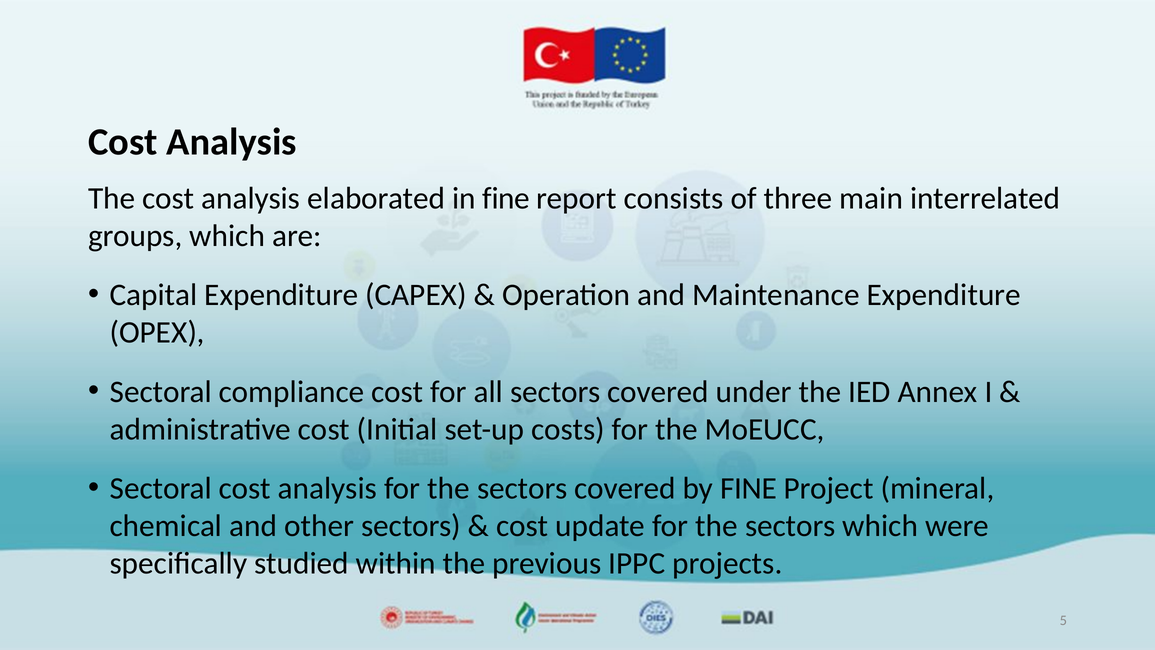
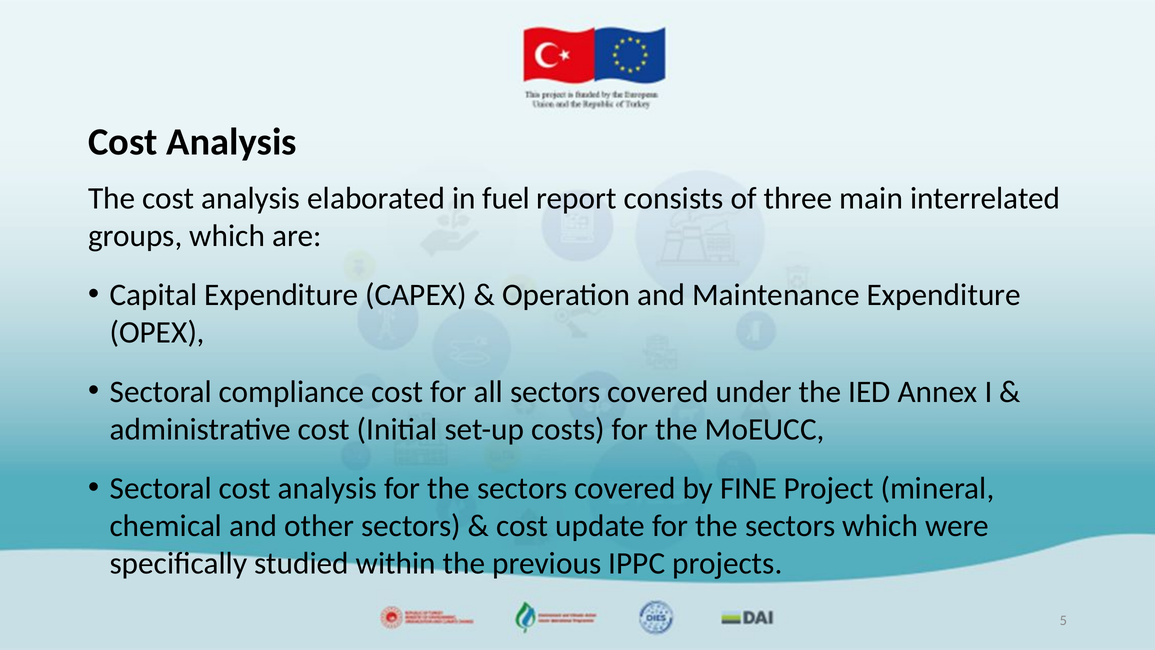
in fine: fine -> fuel (506, 198)
